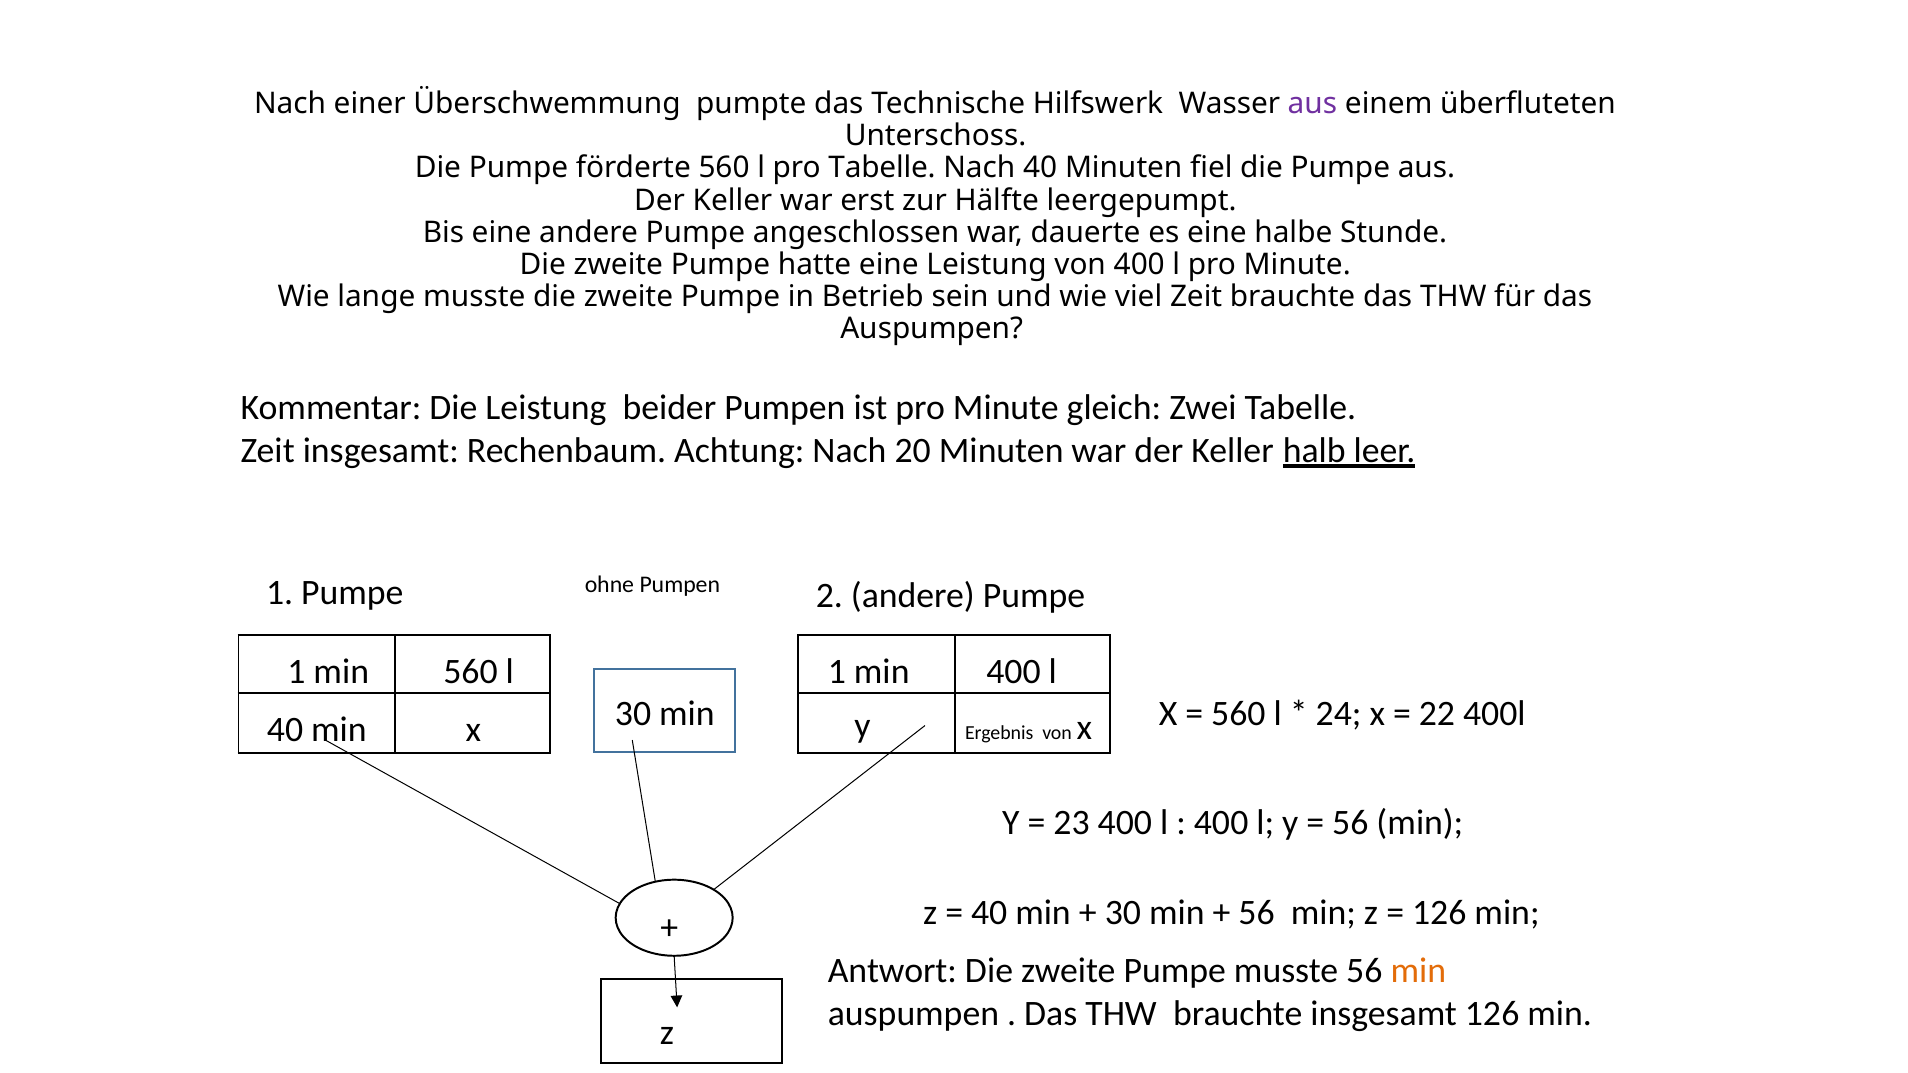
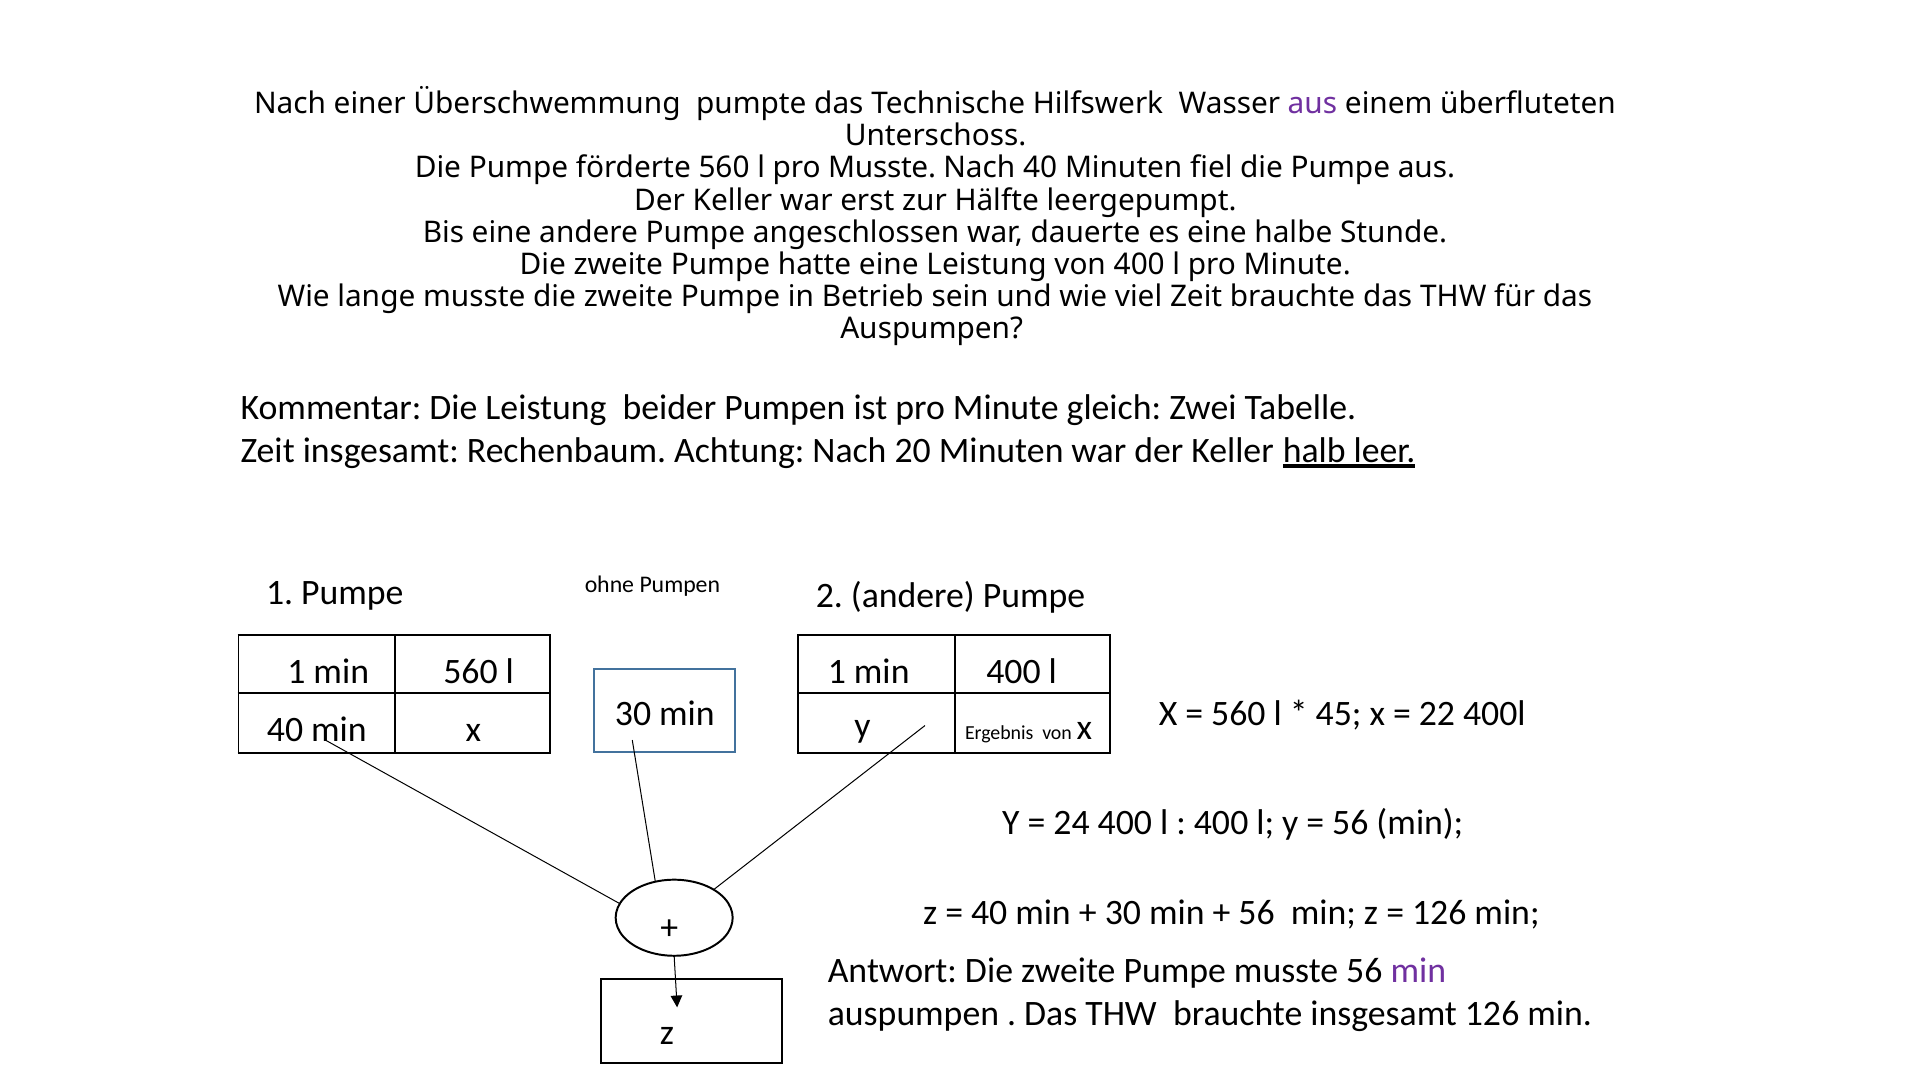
pro Tabelle: Tabelle -> Musste (882, 168)
24: 24 -> 45 (1339, 713)
23: 23 -> 24 (1072, 823)
min colour: orange -> purple (1418, 971)
